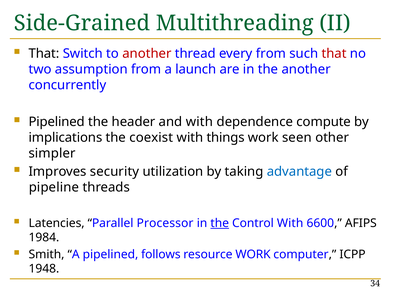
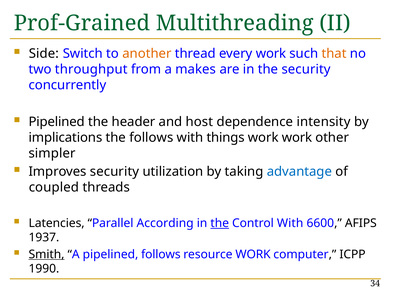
Side-Grained: Side-Grained -> Prof-Grained (82, 23)
That: That -> Side (44, 54)
another colour: red -> orange (147, 54)
every from: from -> work (271, 54)
that colour: red -> orange (334, 54)
assumption: assumption -> throughput (91, 69)
launch: launch -> makes (196, 69)
the another: another -> security (306, 69)
and with: with -> host (199, 122)
compute: compute -> intensity (324, 122)
the coexist: coexist -> follows (151, 138)
work seen: seen -> work (297, 138)
pipeline: pipeline -> coupled (54, 188)
Processor: Processor -> According (165, 223)
1984: 1984 -> 1937 (44, 238)
Smith underline: none -> present (47, 255)
1948: 1948 -> 1990 (44, 269)
